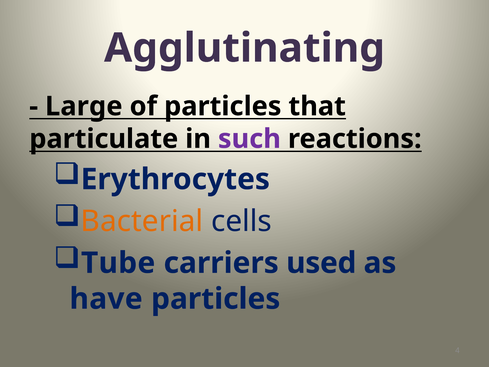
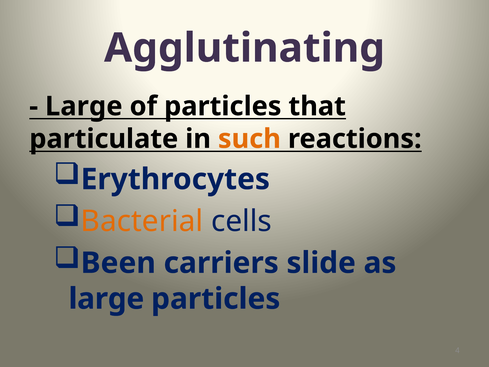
such colour: purple -> orange (249, 139)
Tube: Tube -> Been (118, 263)
used: used -> slide (321, 263)
have: have -> large (106, 299)
